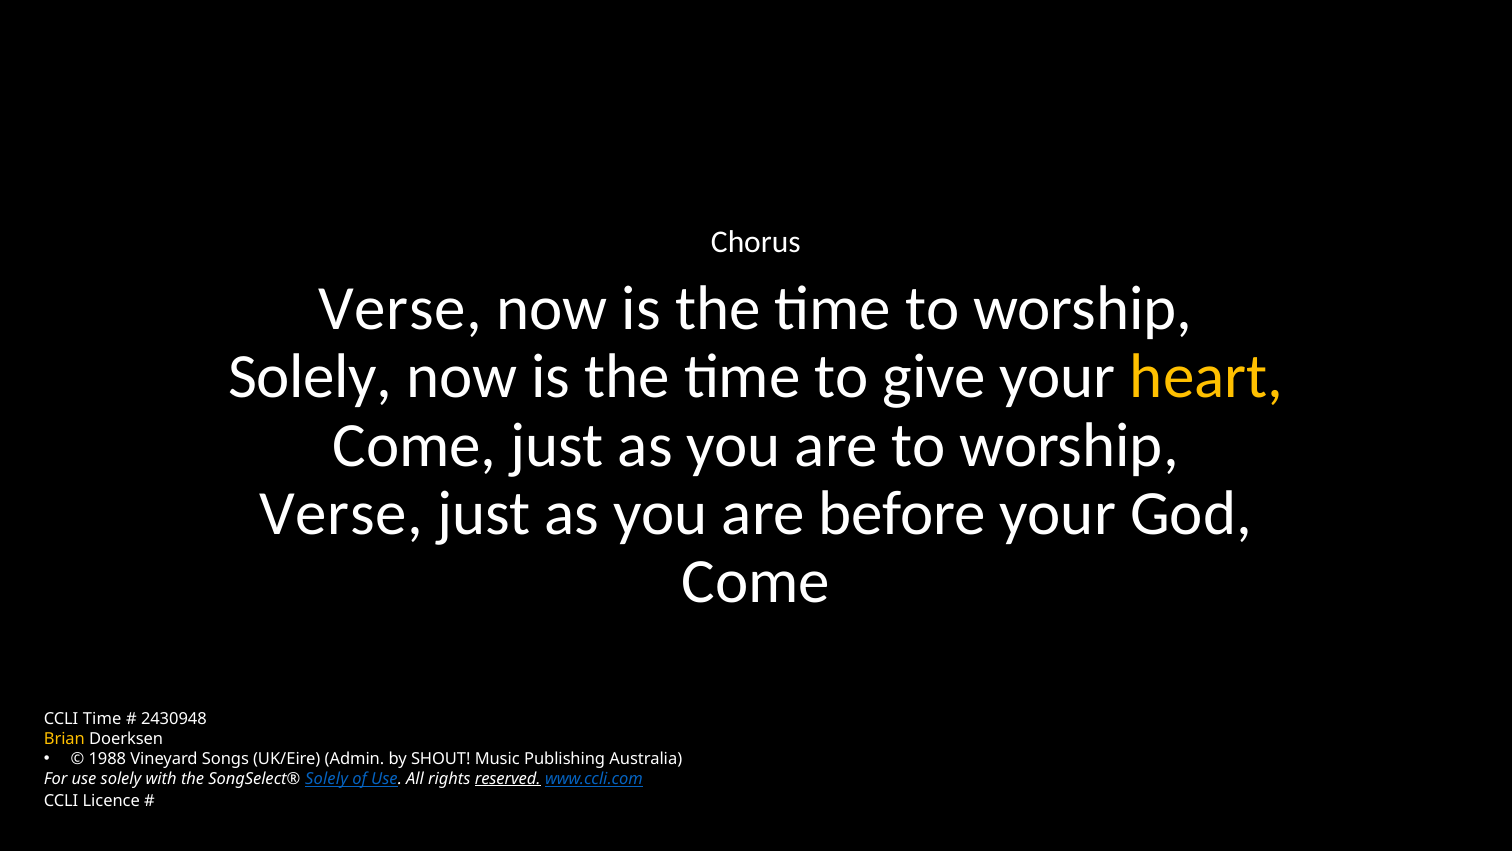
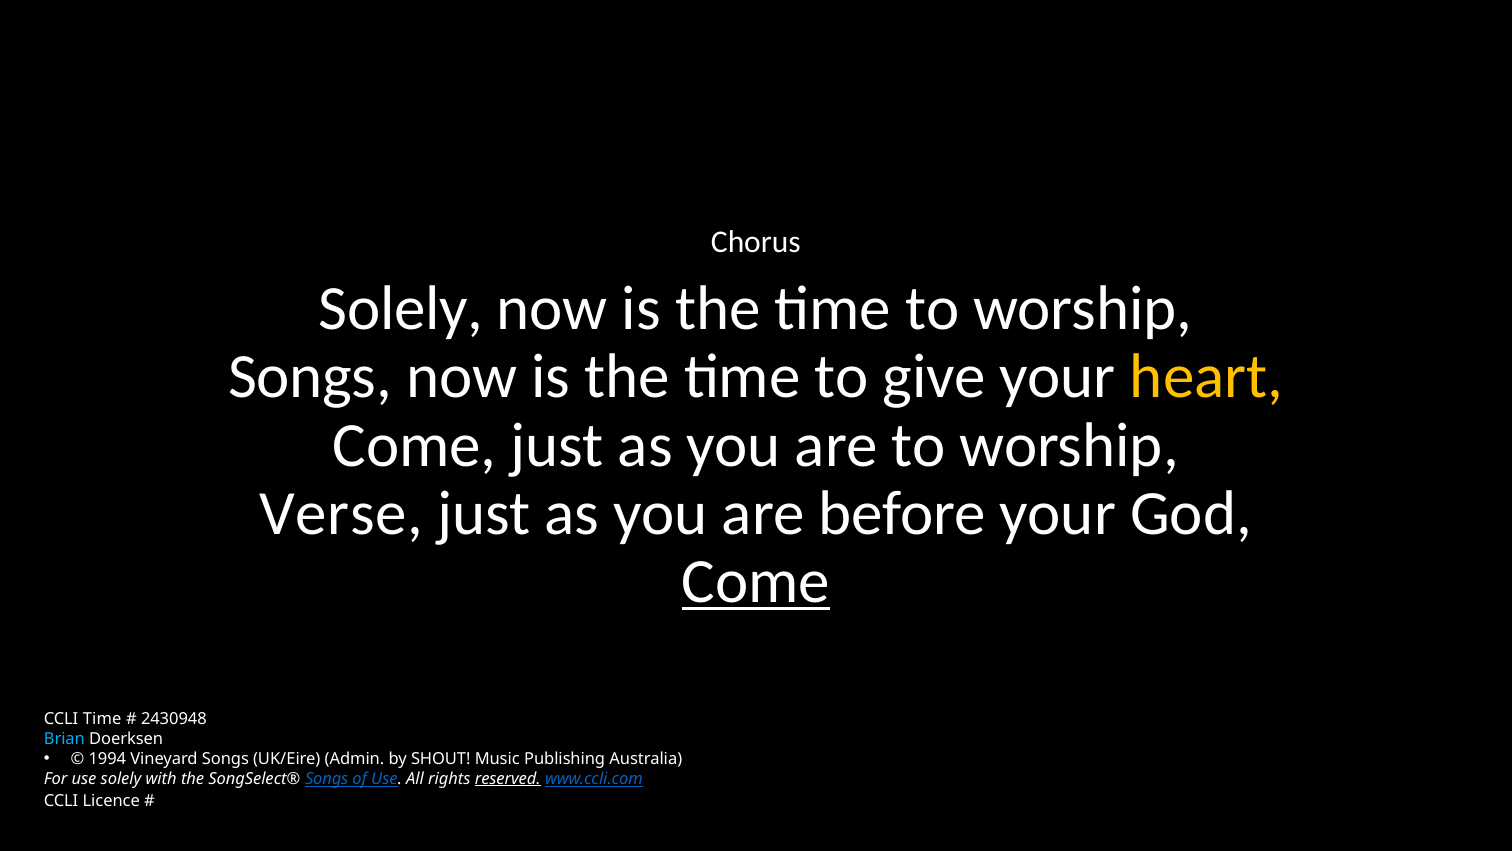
Verse: Verse -> Solely (401, 309)
Solely: Solely -> Songs (310, 377)
Come underline: none -> present (756, 581)
Brian colour: yellow -> light blue (64, 738)
1988: 1988 -> 1994 (107, 758)
SongSelect® Solely: Solely -> Songs (327, 778)
